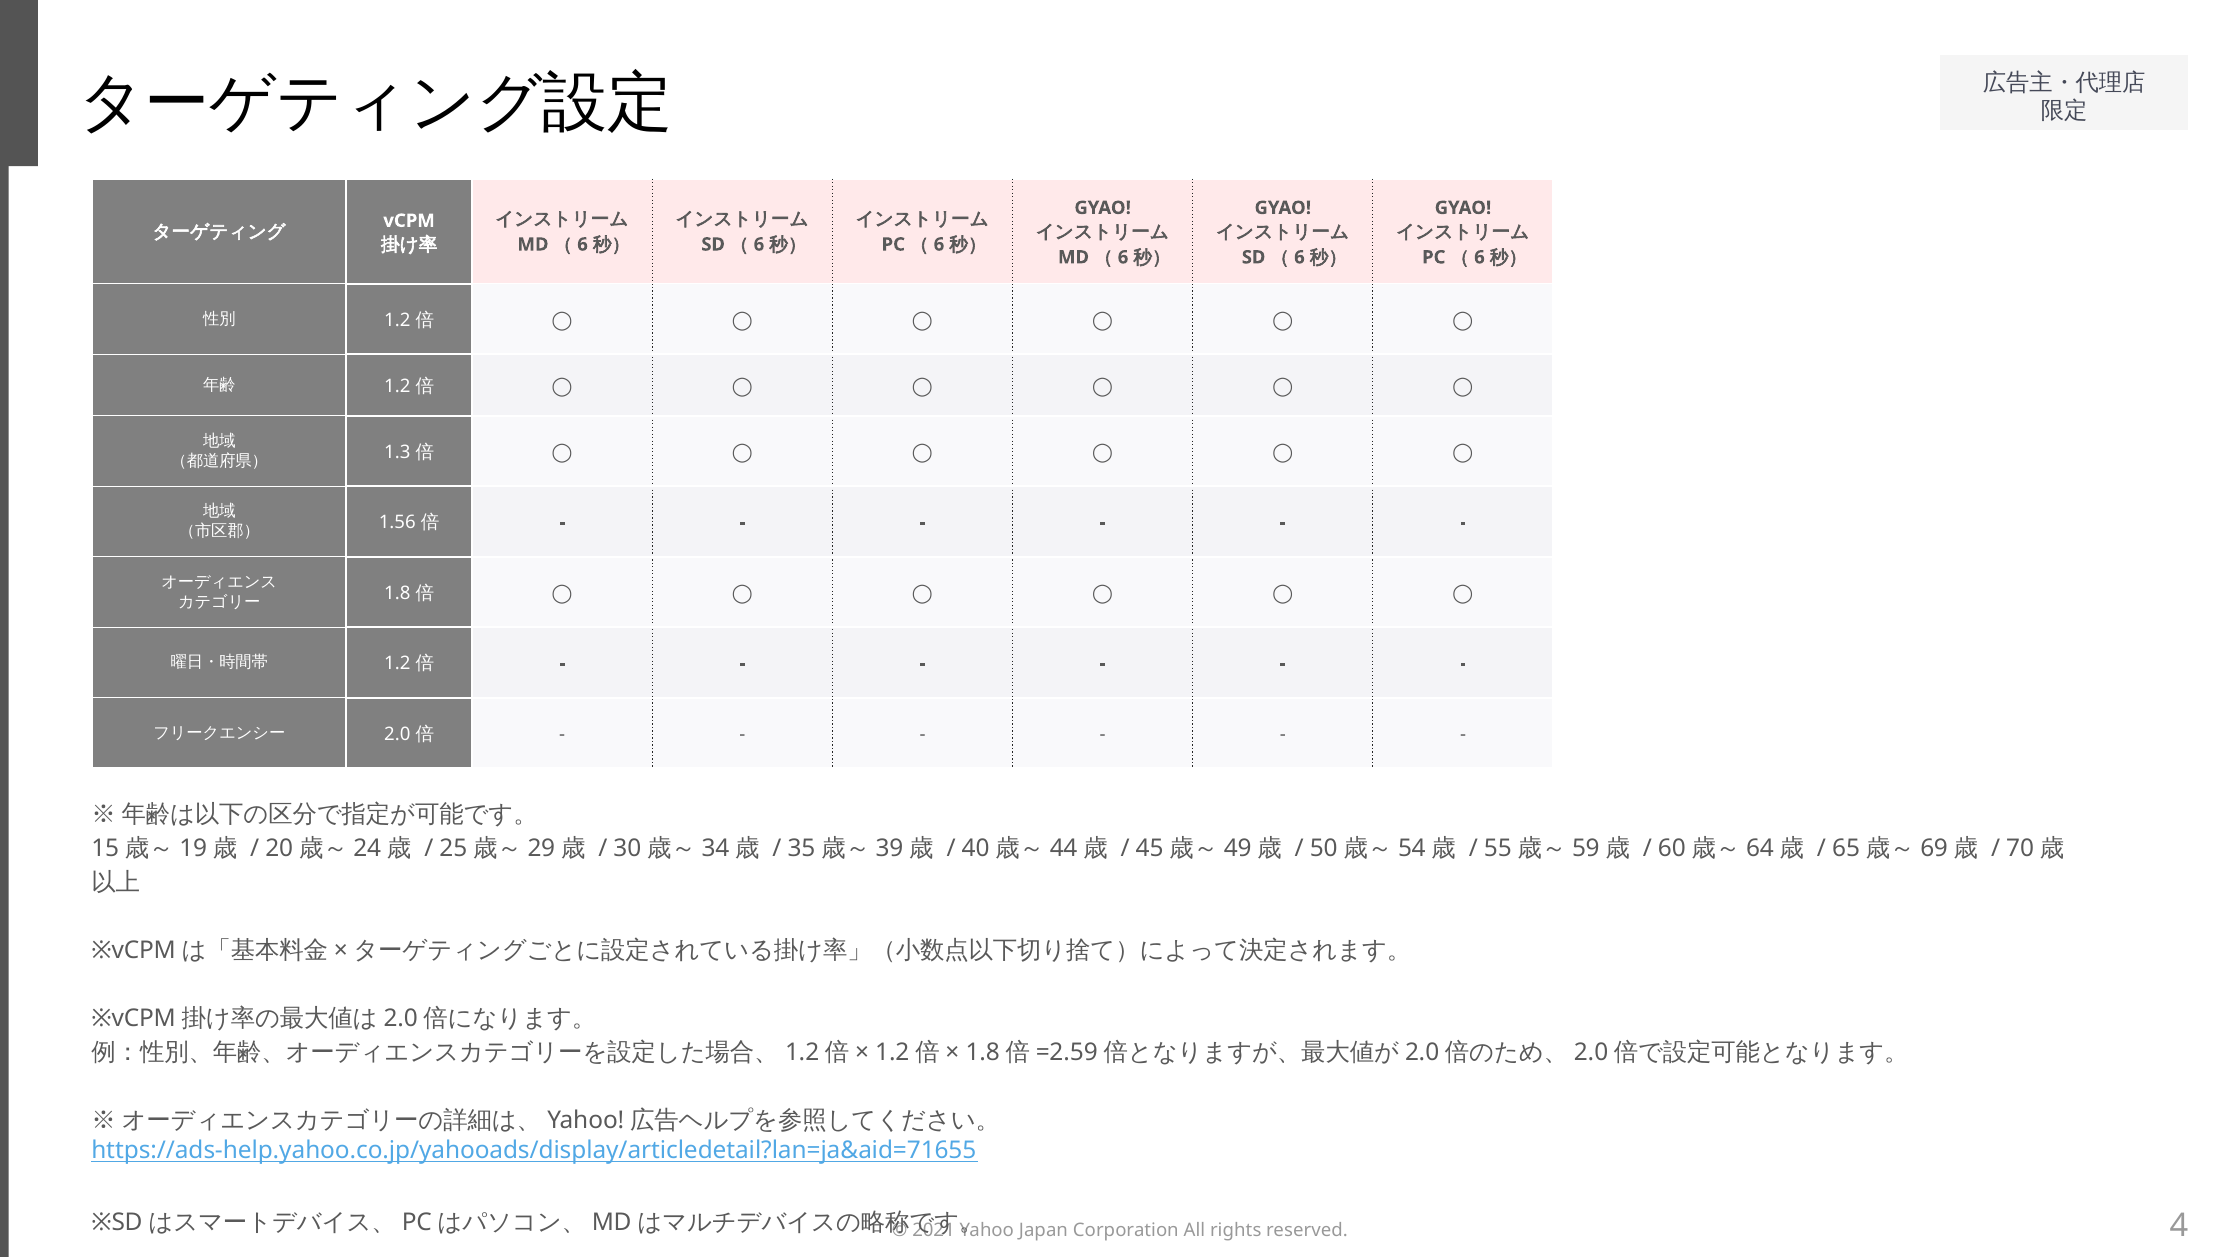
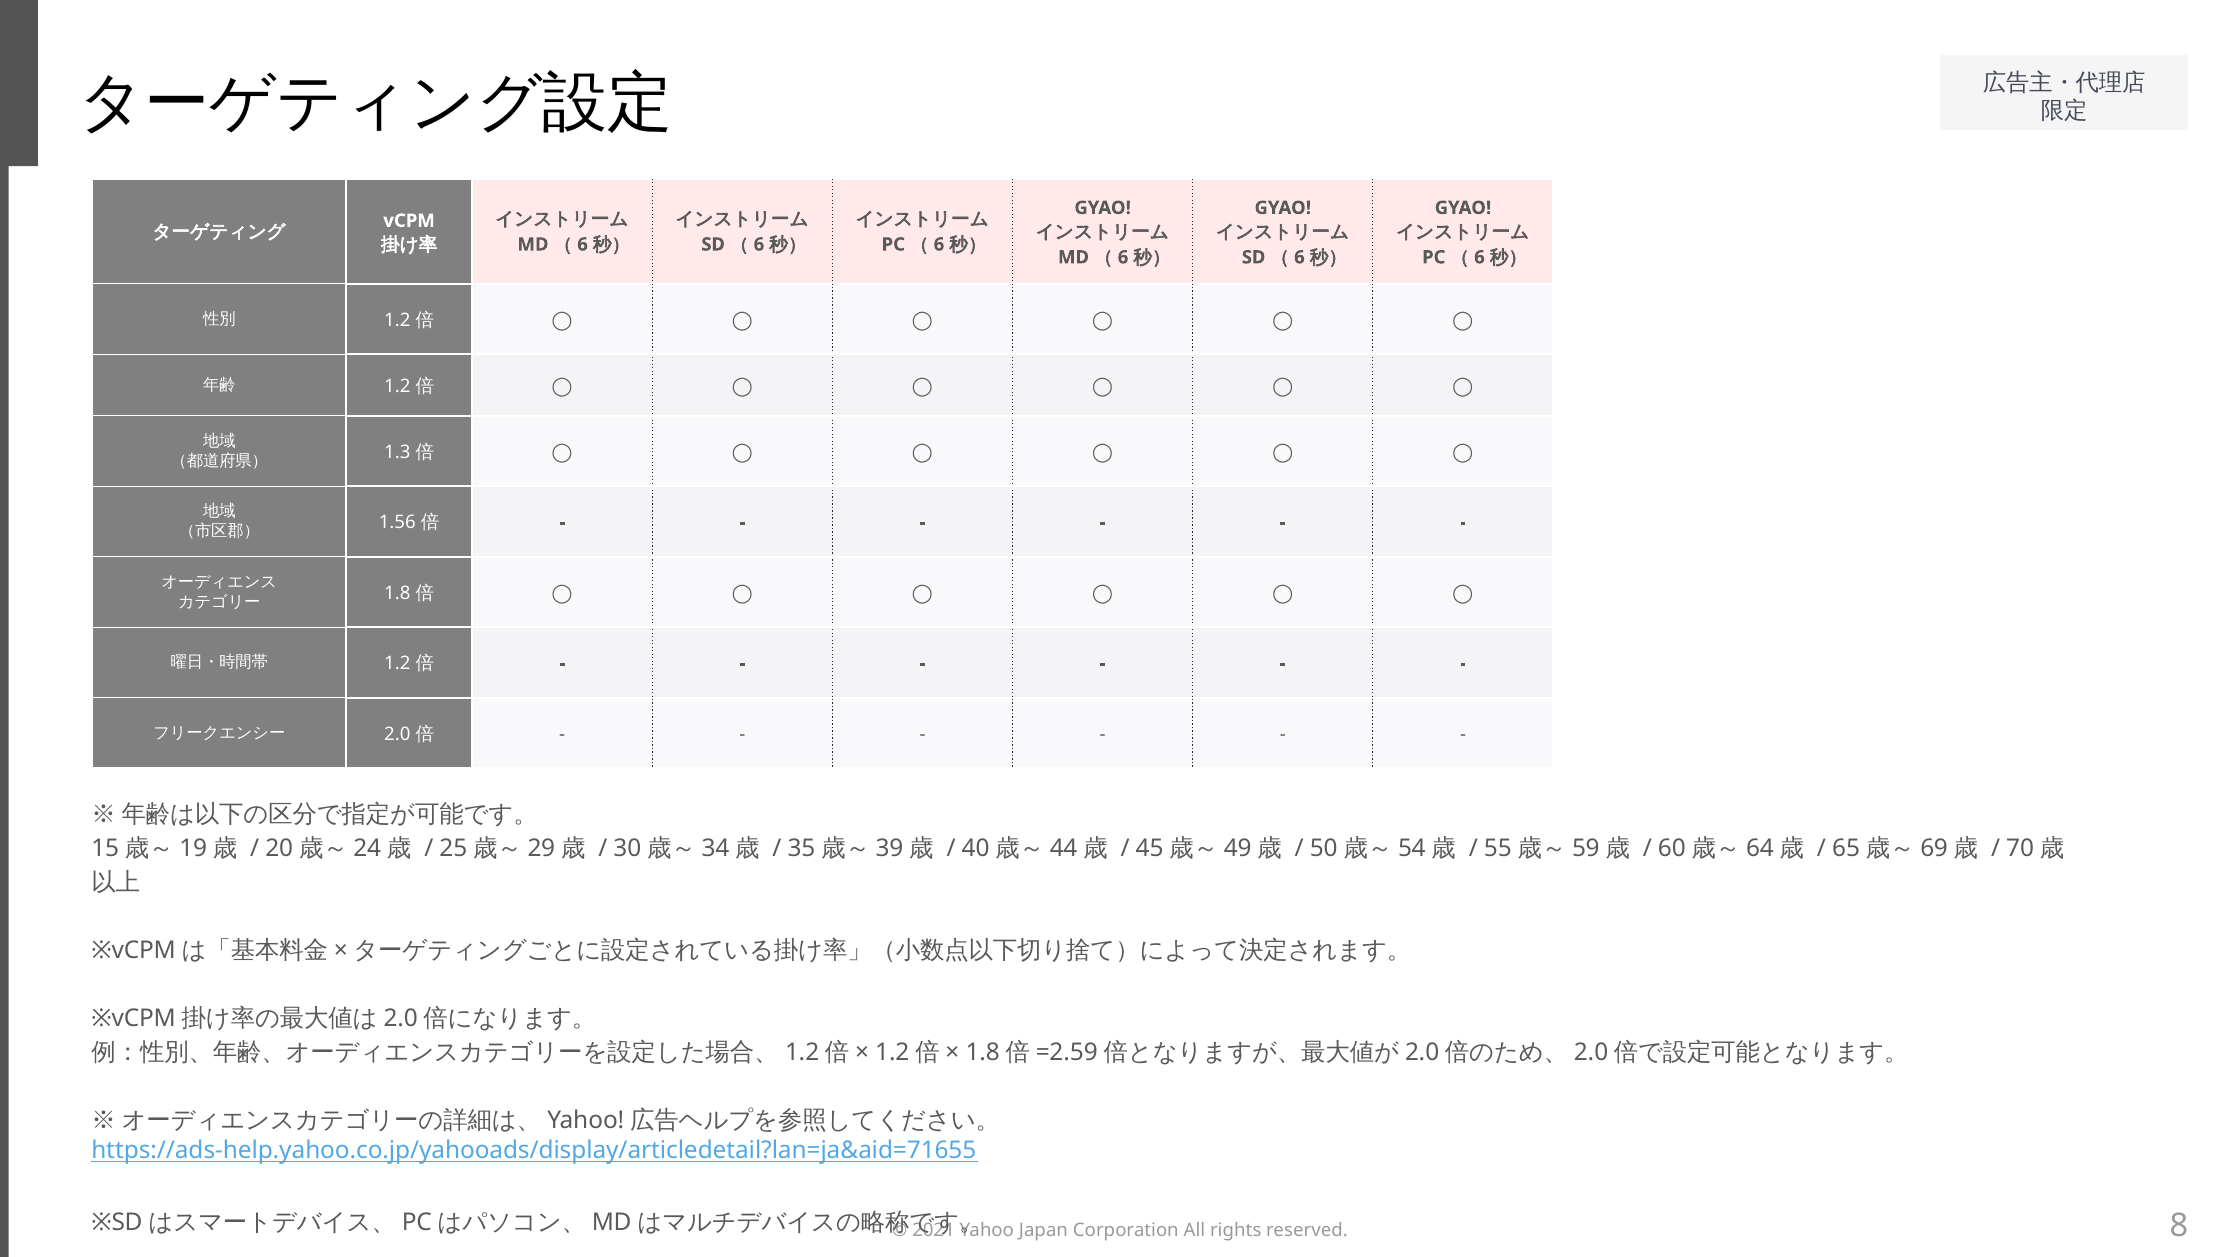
4: 4 -> 8 (2179, 1226)
